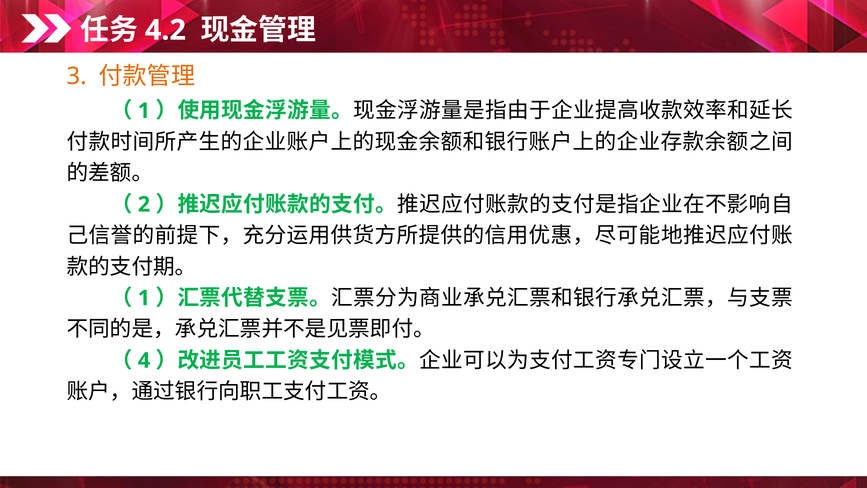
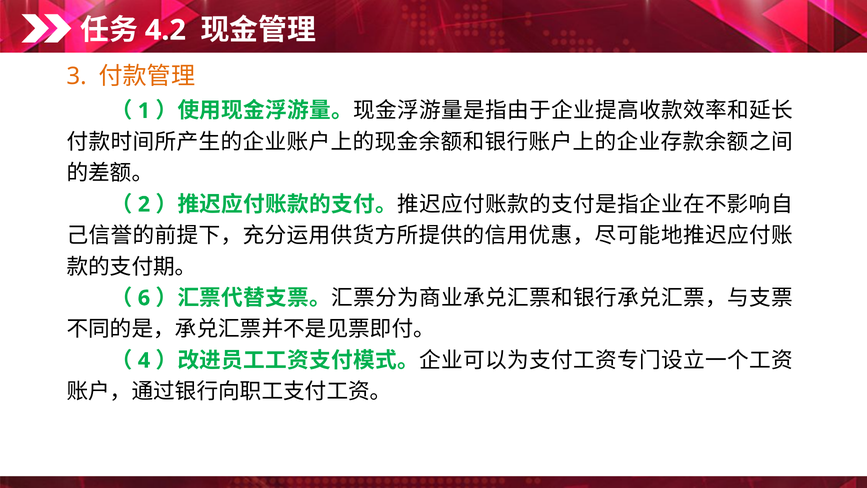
1: 1 -> 6 (144, 298)
